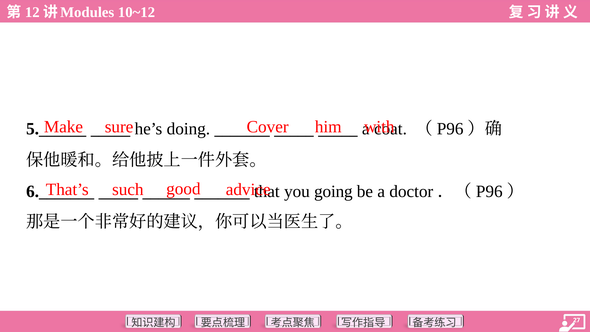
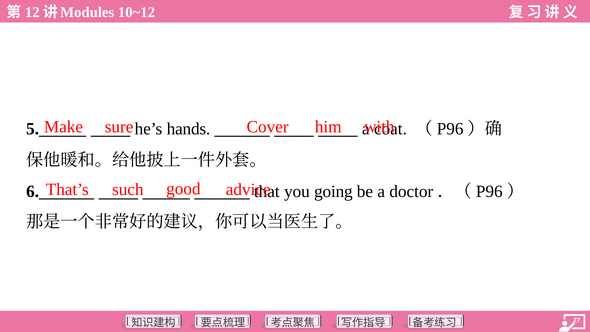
doing: doing -> hands (188, 129)
